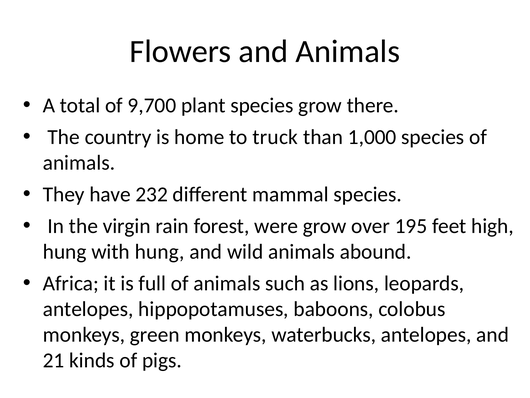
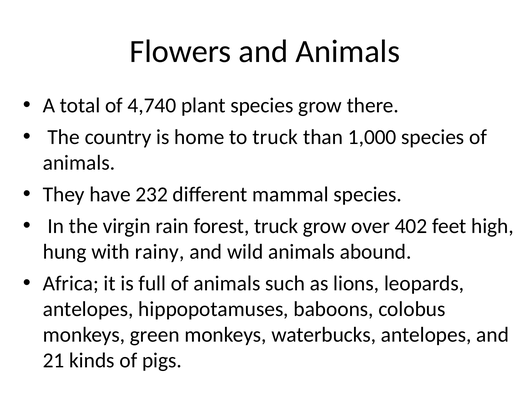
9,700: 9,700 -> 4,740 (152, 105)
forest were: were -> truck (276, 226)
195: 195 -> 402 (411, 226)
with hung: hung -> rainy (160, 251)
